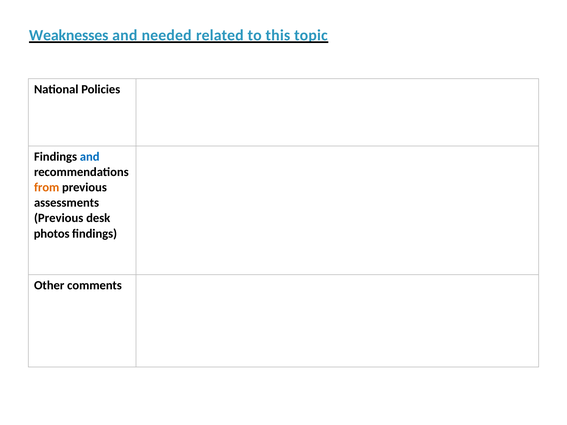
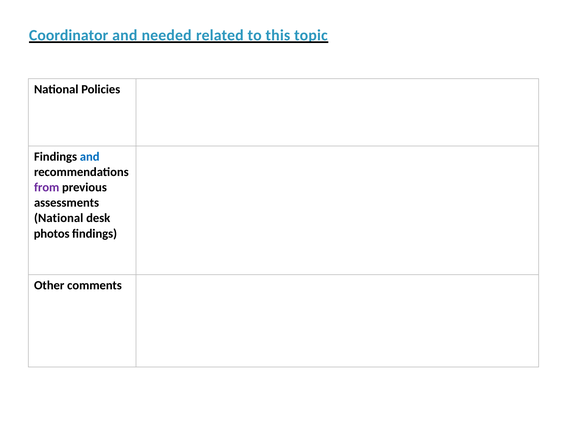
Weaknesses: Weaknesses -> Coordinator (69, 35)
from colour: orange -> purple (47, 187)
Previous: Previous -> National (59, 218)
